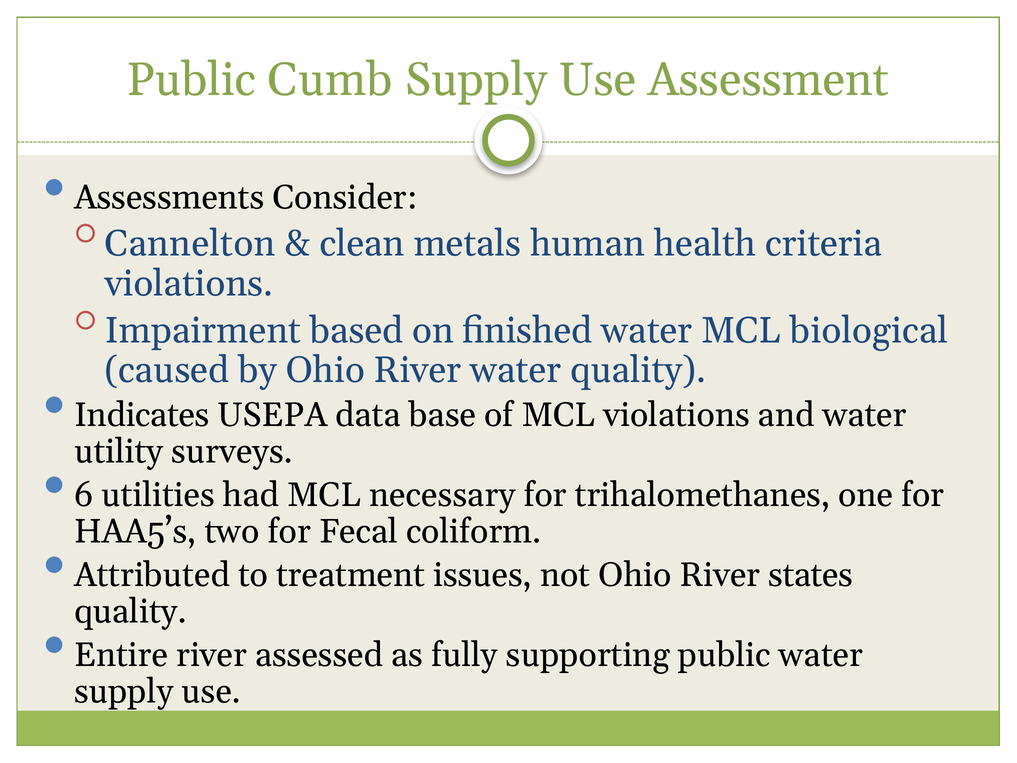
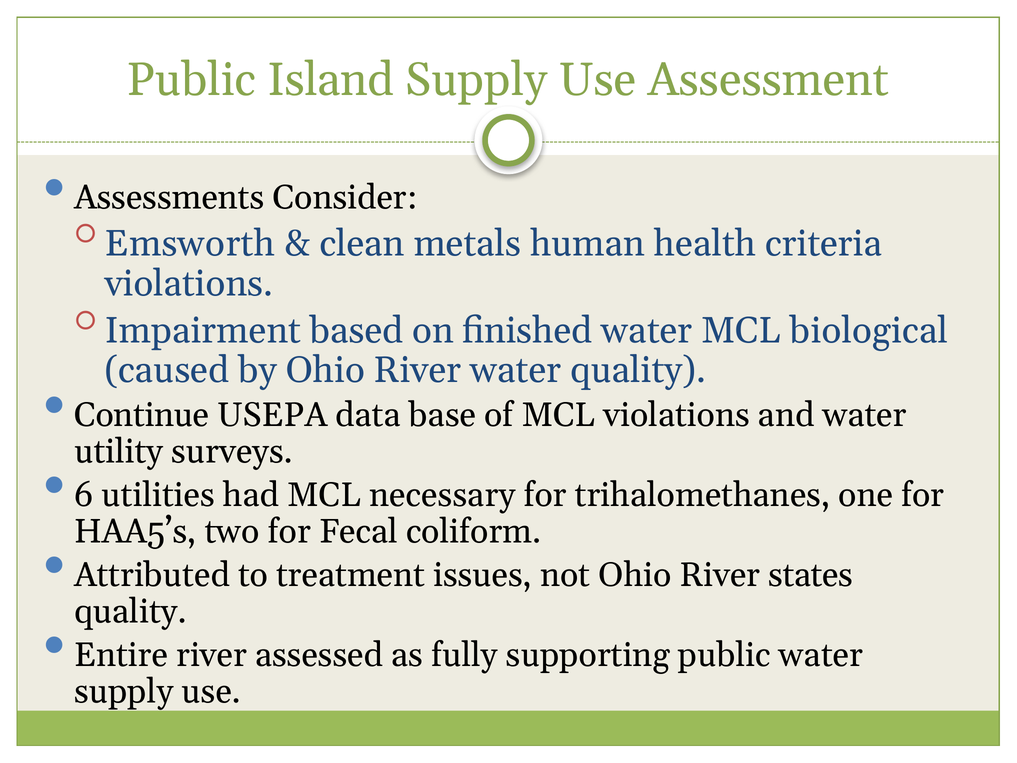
Cumb: Cumb -> Island (331, 80)
Cannelton: Cannelton -> Emsworth (190, 244)
Indicates: Indicates -> Continue (142, 415)
